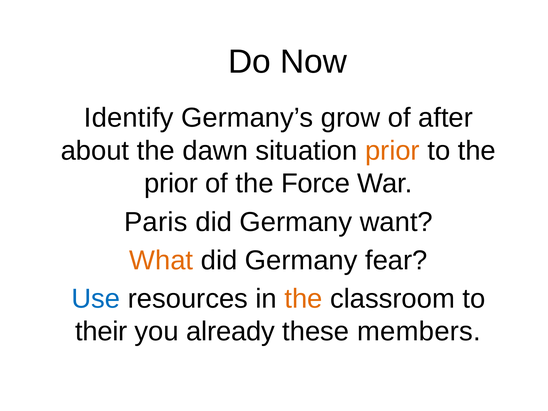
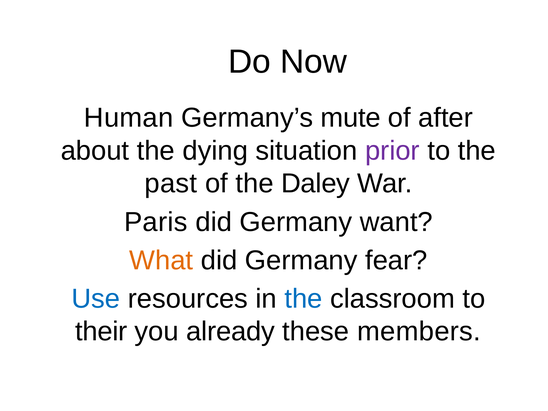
Identify: Identify -> Human (129, 118)
grow: grow -> mute (351, 118)
dawn: dawn -> dying (215, 151)
prior colour: orange -> purple (392, 151)
prior: prior -> past (171, 184)
Force: Force -> Daley (316, 184)
the colour: orange -> blue (304, 299)
